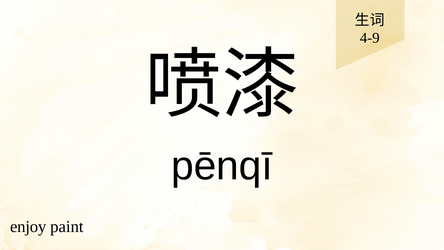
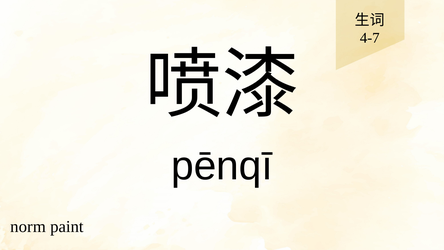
4-9: 4-9 -> 4-7 (370, 38)
enjoy: enjoy -> norm (28, 226)
